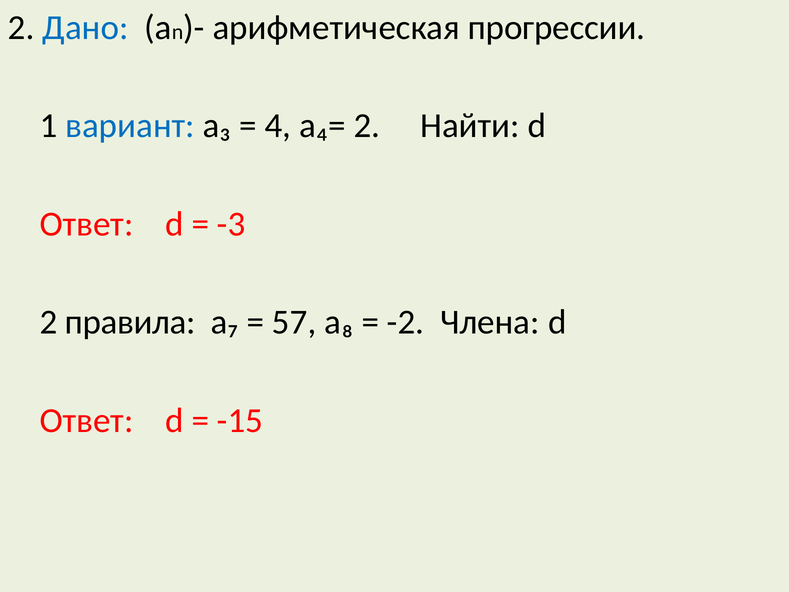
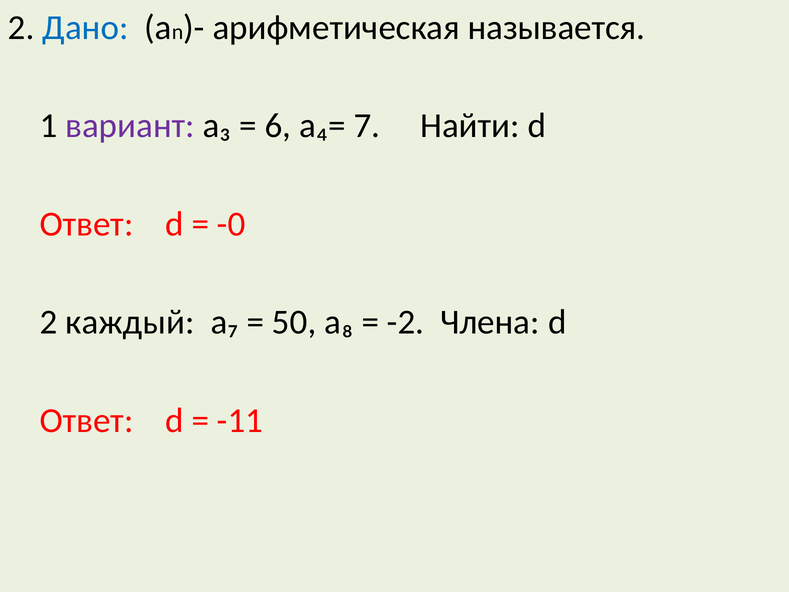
прогрессии: прогрессии -> называется (556, 27)
вариант colour: blue -> purple (130, 126)
4: 4 -> 6 (278, 126)
а₄= 2: 2 -> 7 (367, 126)
-3: -3 -> -0 (231, 224)
правила: правила -> каждый (130, 322)
57: 57 -> 50 (294, 322)
-15: -15 -> -11 (240, 420)
